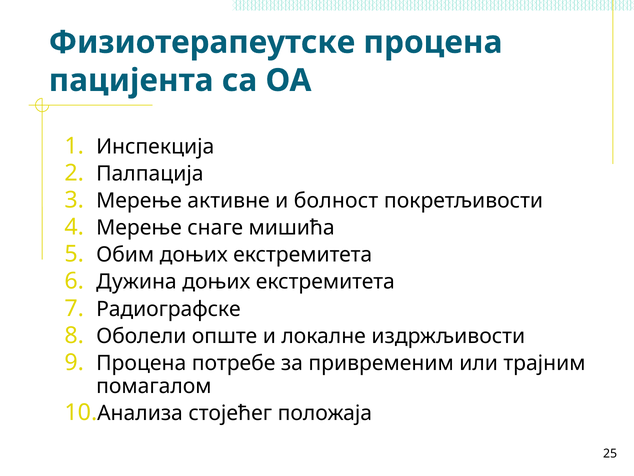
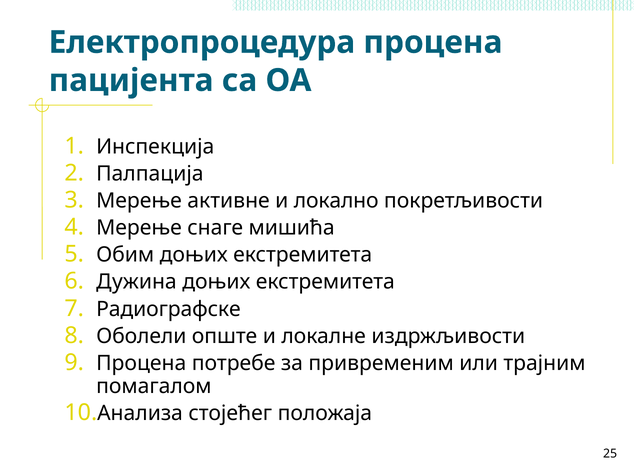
Физиотерапеутске: Физиотерапеутске -> Електропроцедура (202, 42)
болност: болност -> локално (336, 201)
